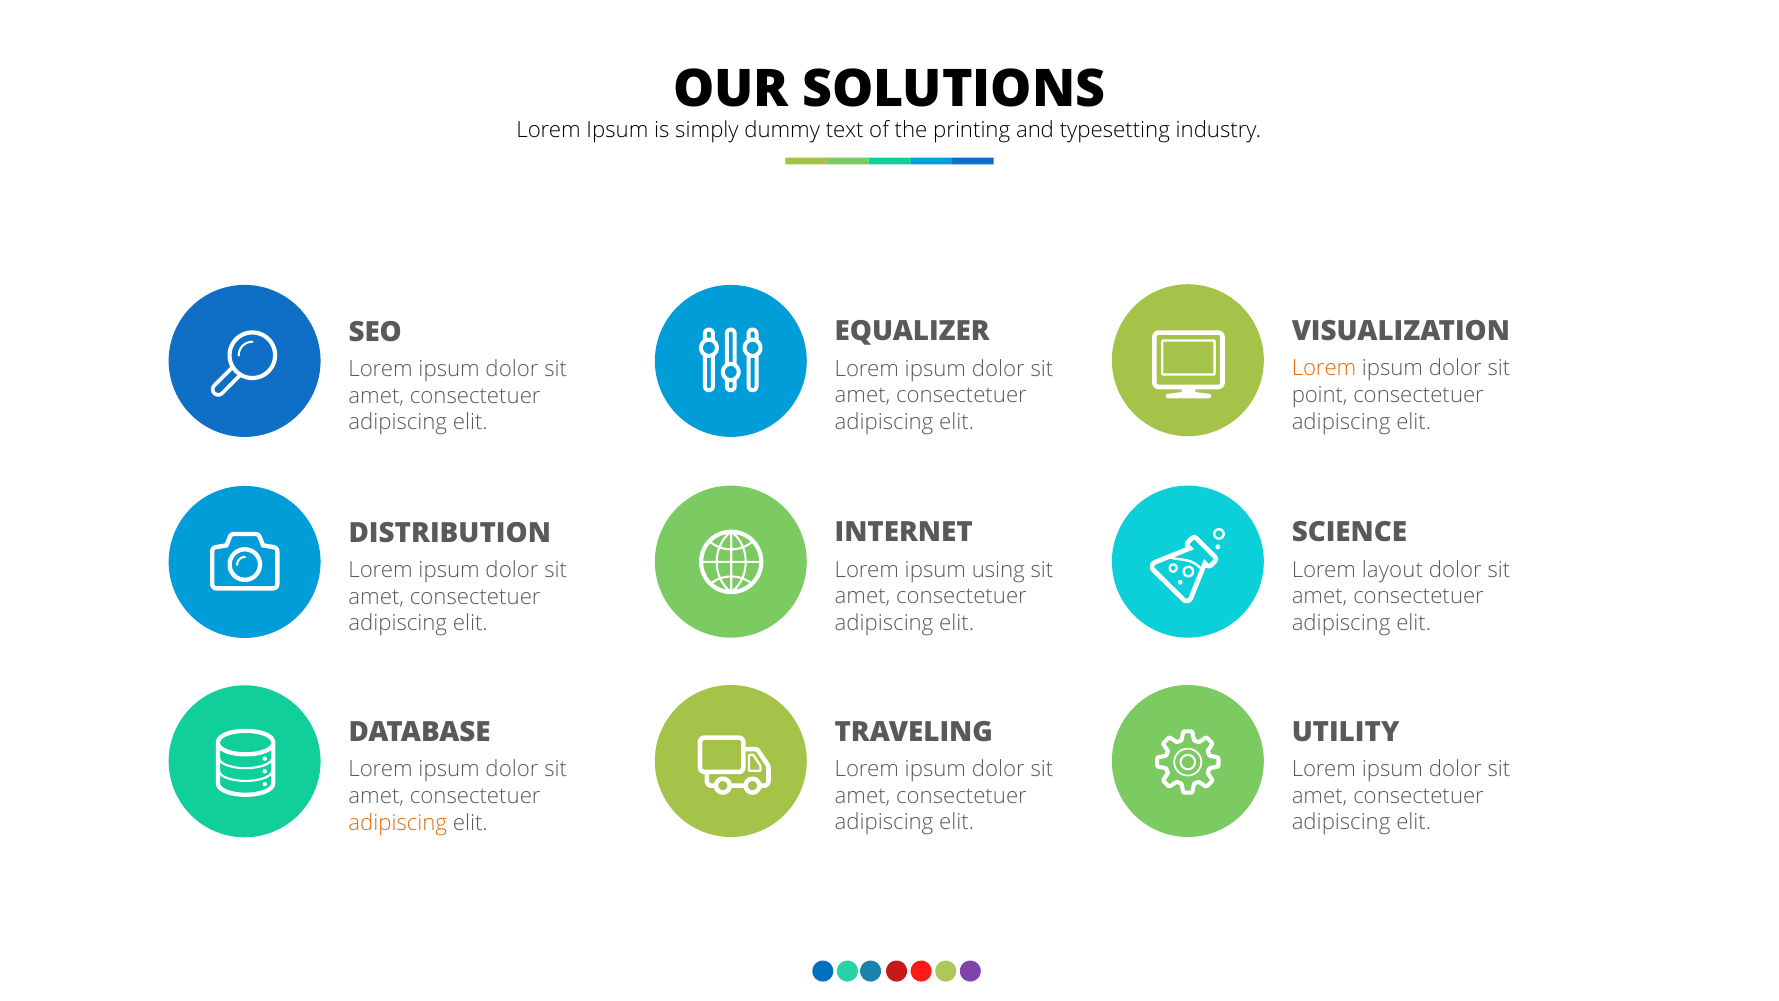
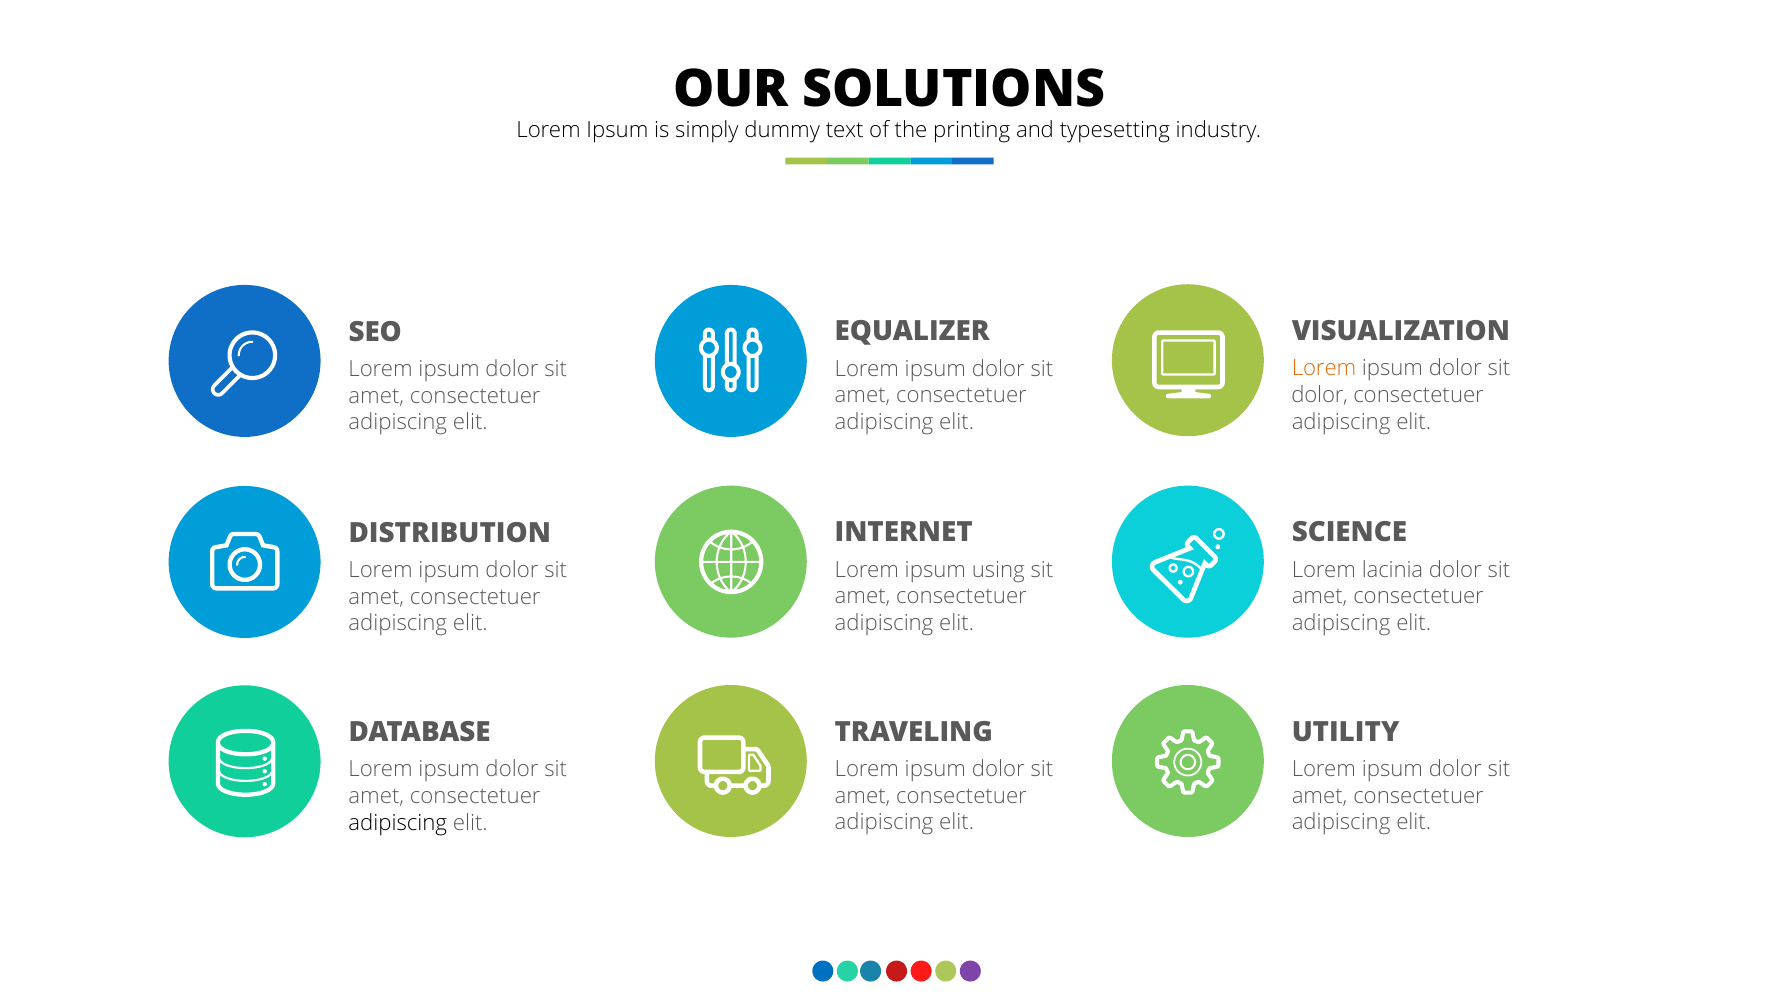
point: point -> dolor (1320, 395)
layout: layout -> lacinia (1392, 570)
adipiscing colour: orange -> black (398, 823)
